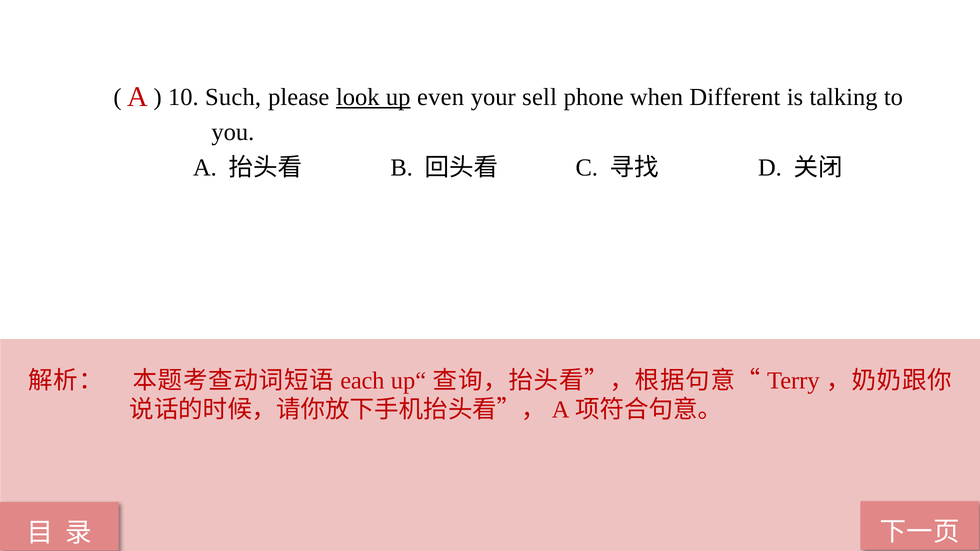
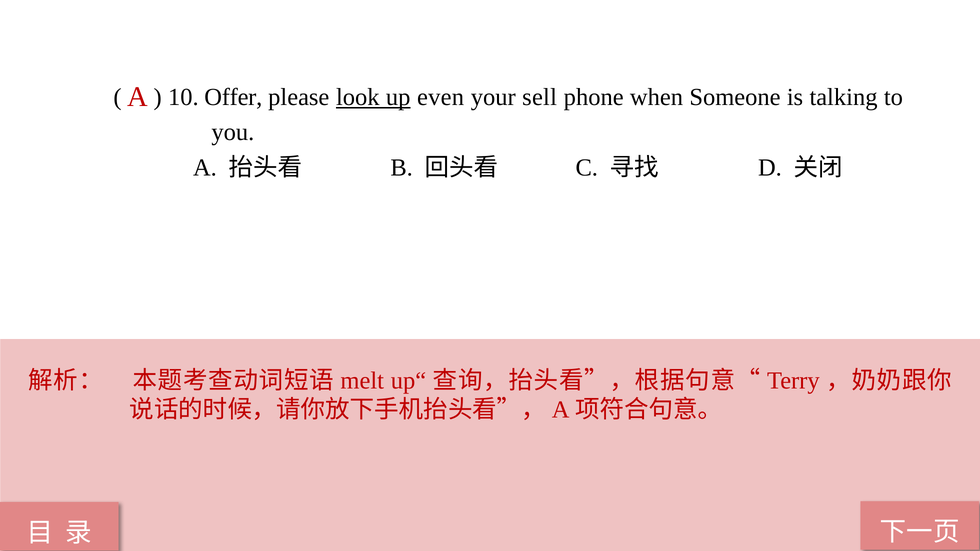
Such: Such -> Offer (233, 97)
Different: Different -> Someone (735, 97)
each: each -> melt (362, 381)
